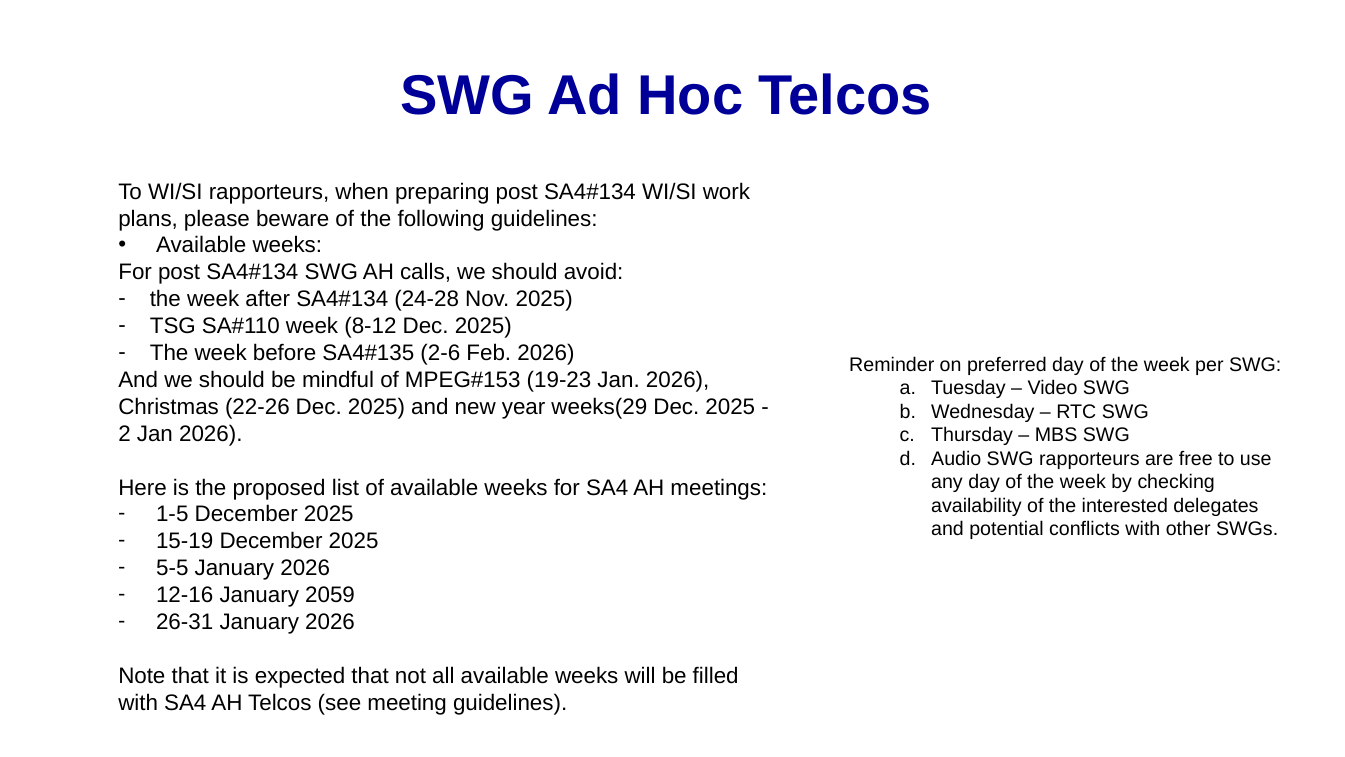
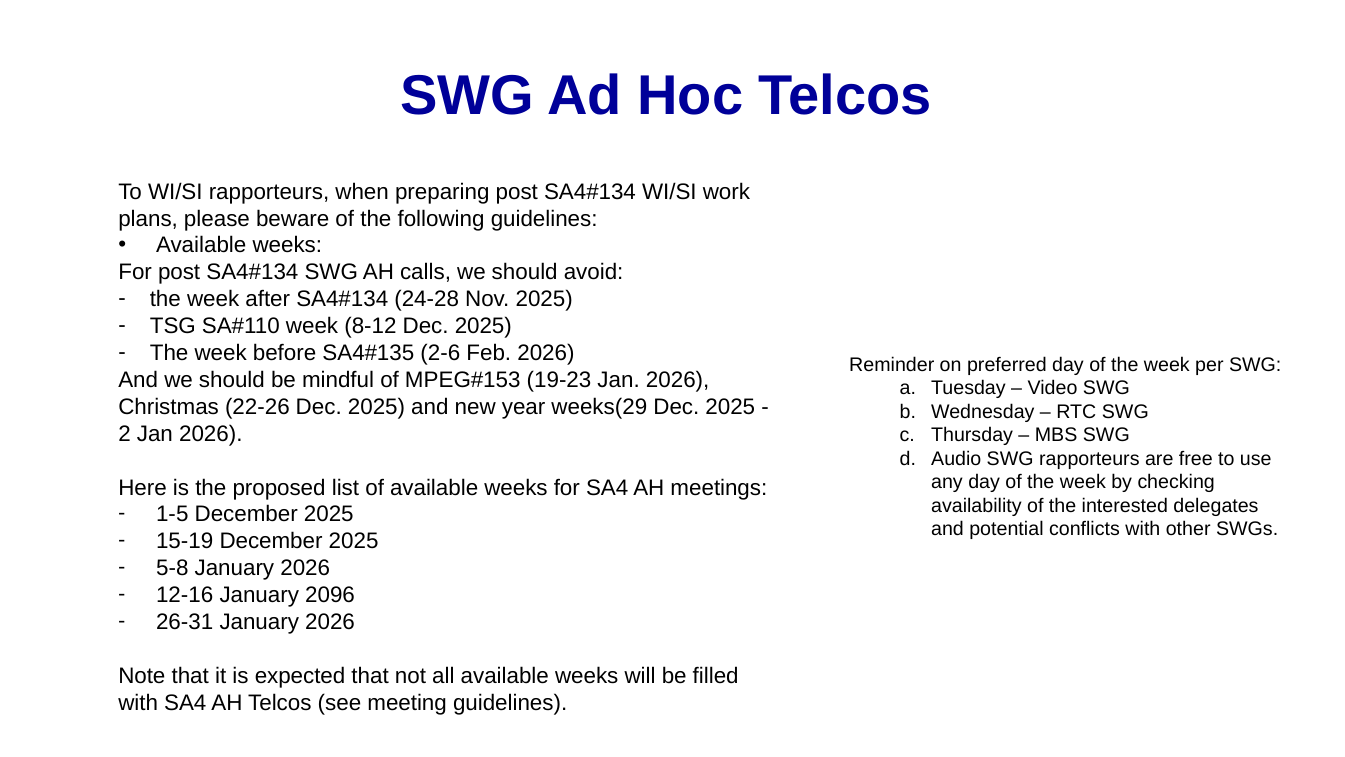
5-5: 5-5 -> 5-8 (172, 568)
2059: 2059 -> 2096 (330, 595)
